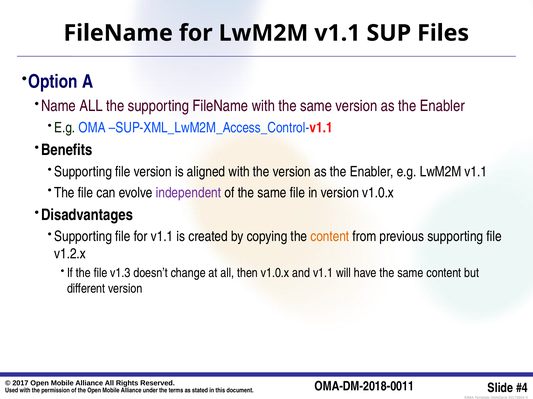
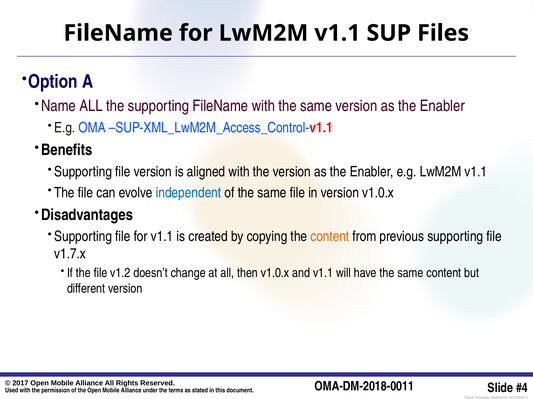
independent colour: purple -> blue (188, 193)
v1.2.x: v1.2.x -> v1.7.x (70, 254)
v1.3: v1.3 -> v1.2 (120, 273)
